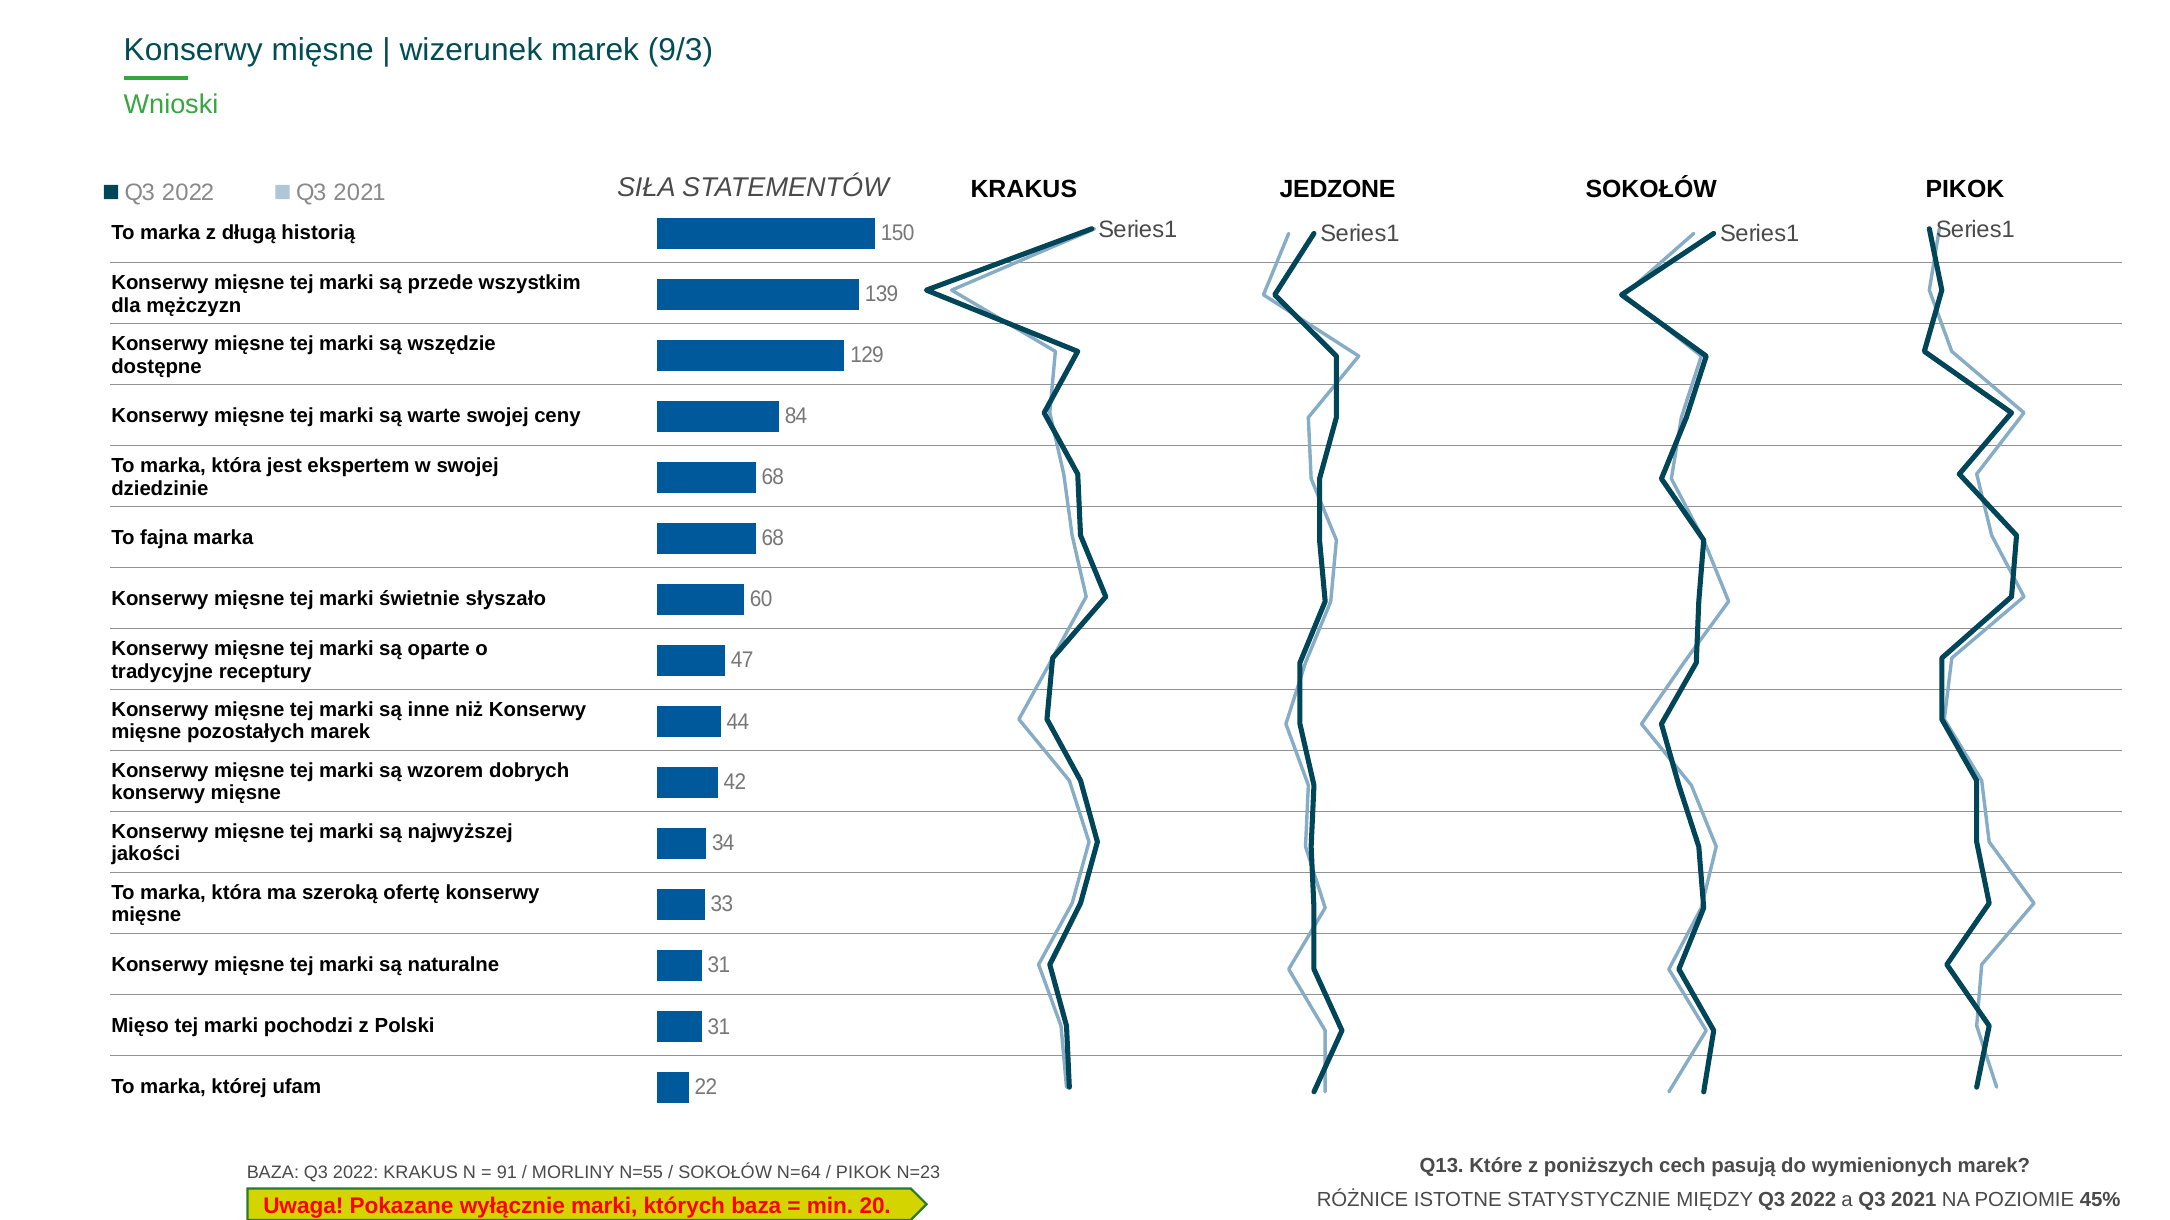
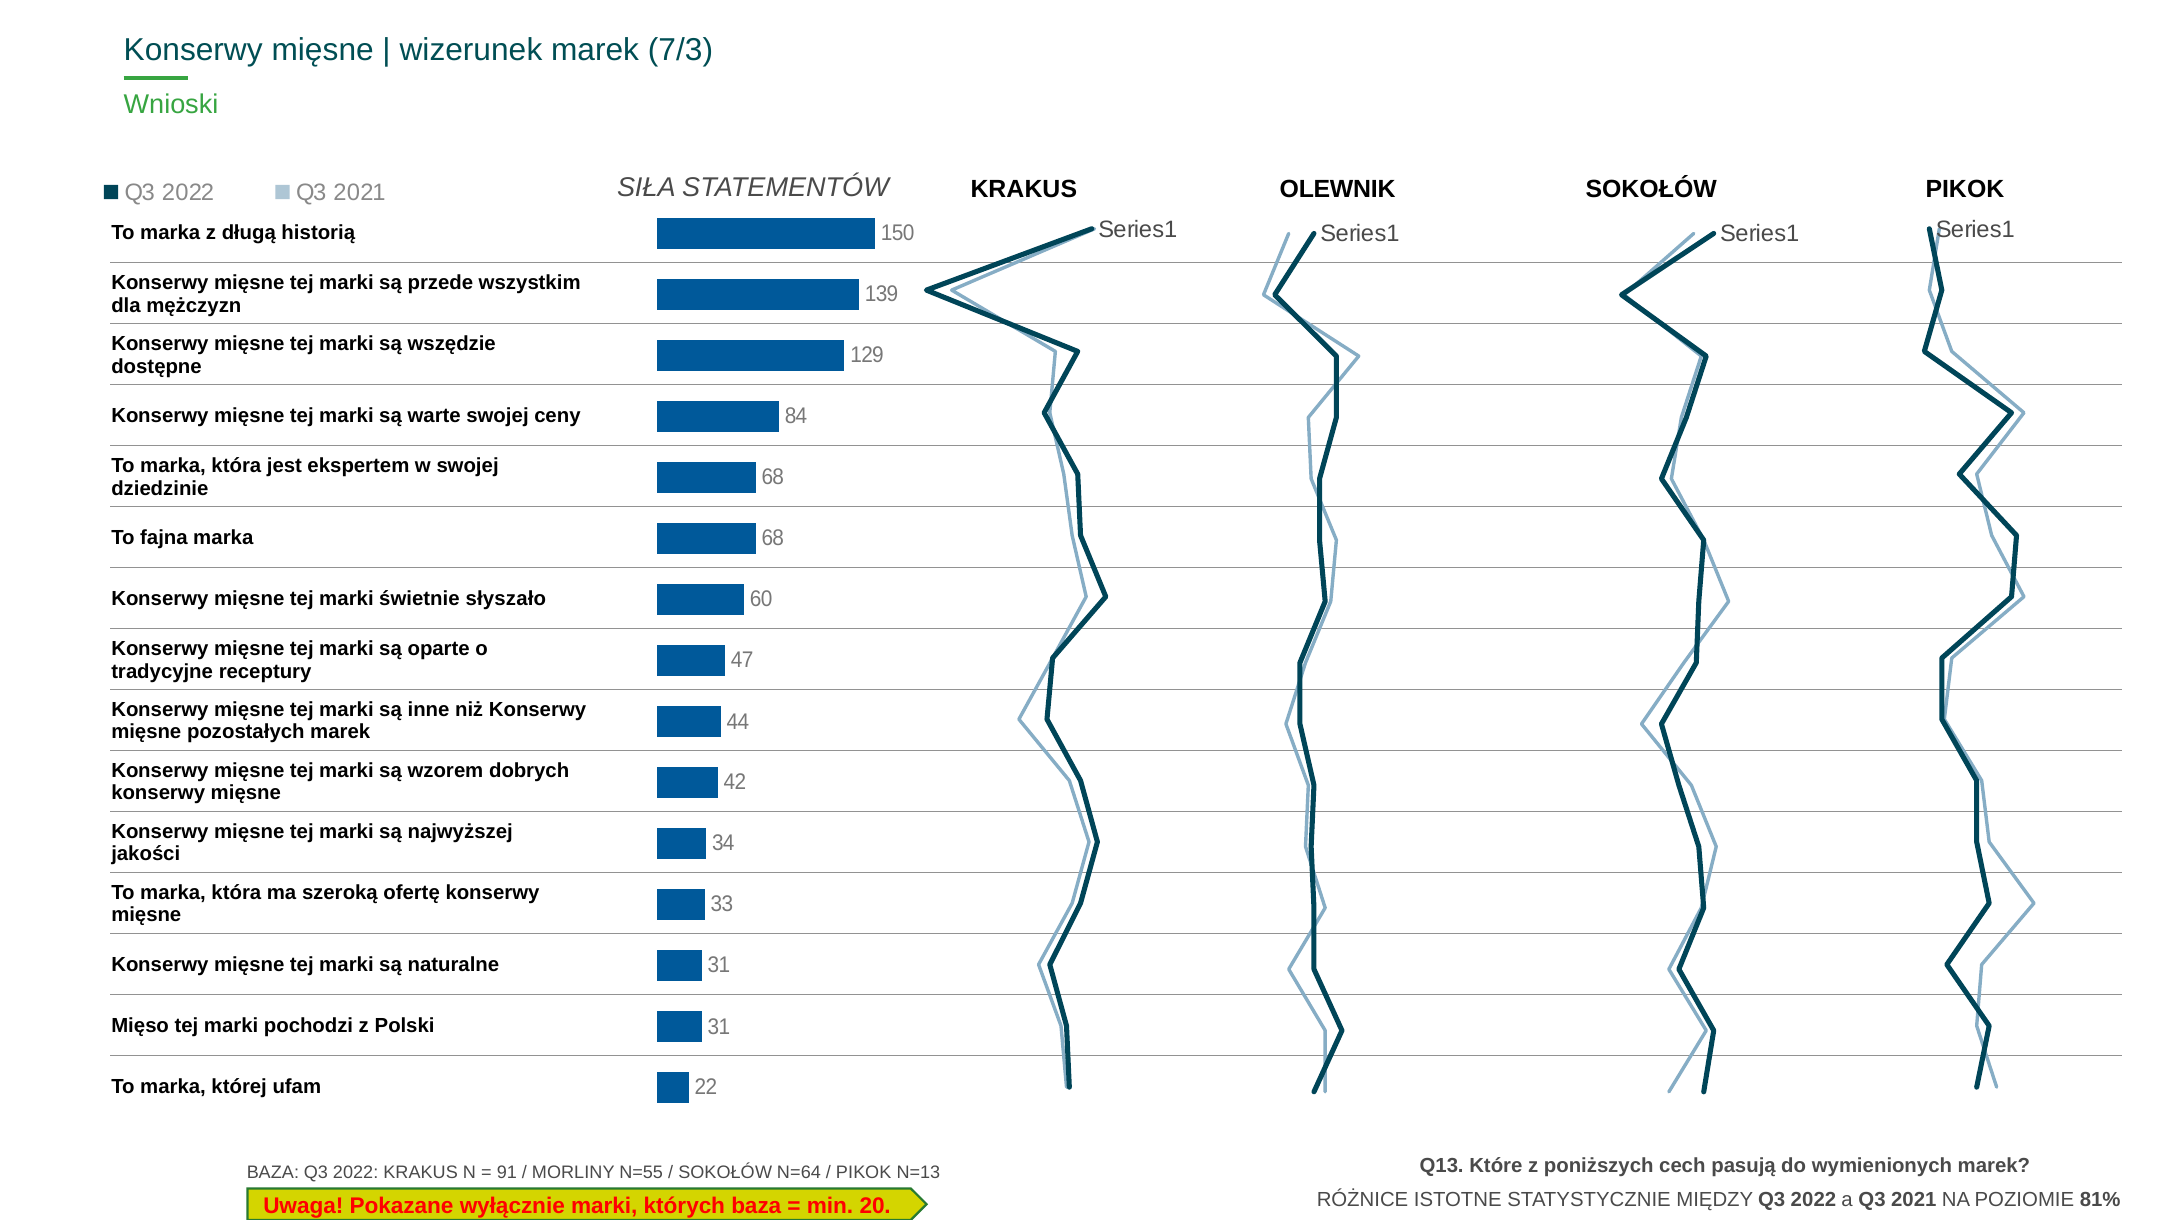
9/3: 9/3 -> 7/3 (681, 50)
JEDZONE: JEDZONE -> OLEWNIK (1338, 189)
N=23: N=23 -> N=13 (918, 1173)
45%: 45% -> 81% (2100, 1200)
